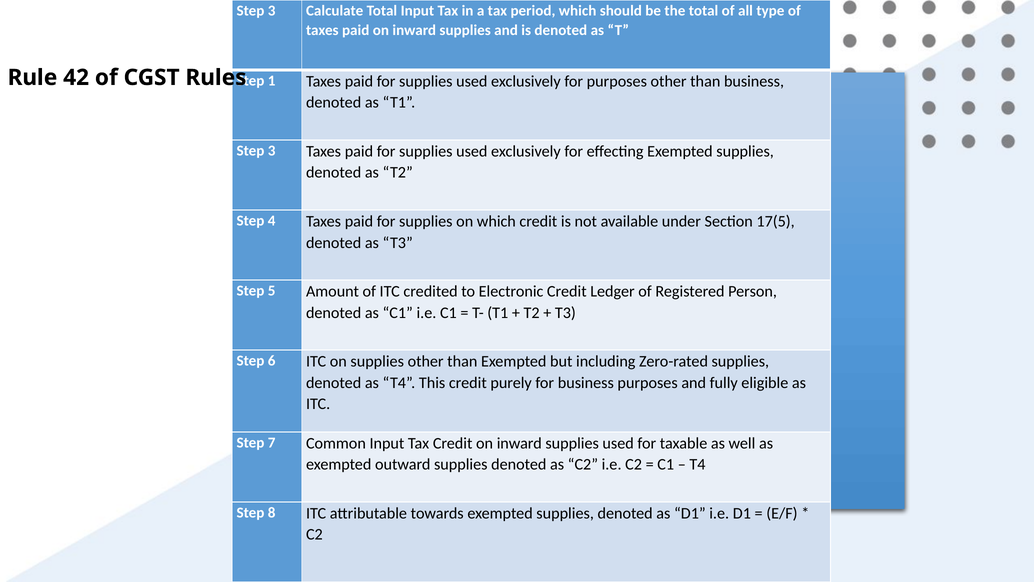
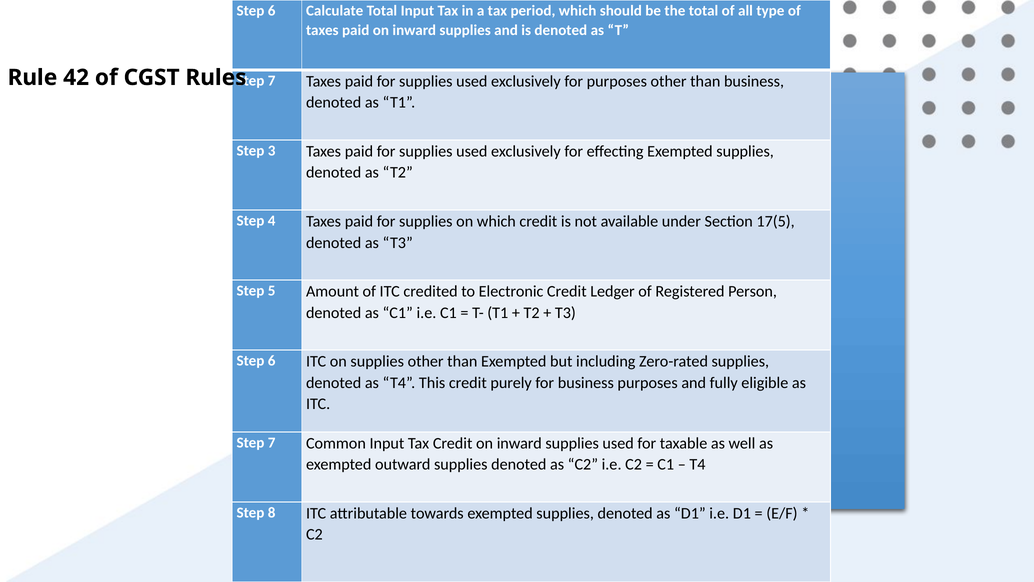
3: 3 -> 6 (272, 11)
1: 1 -> 7 (272, 81)
